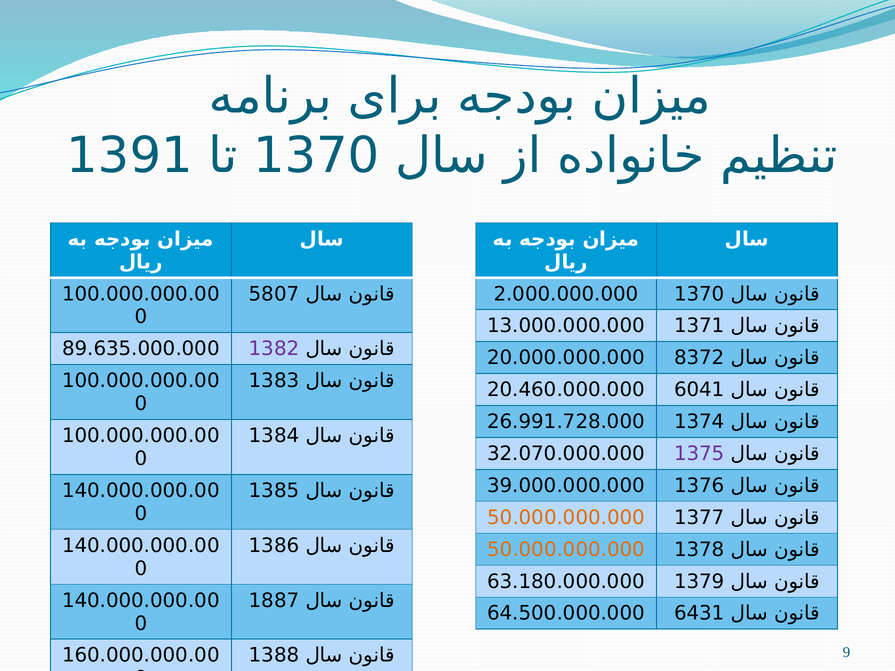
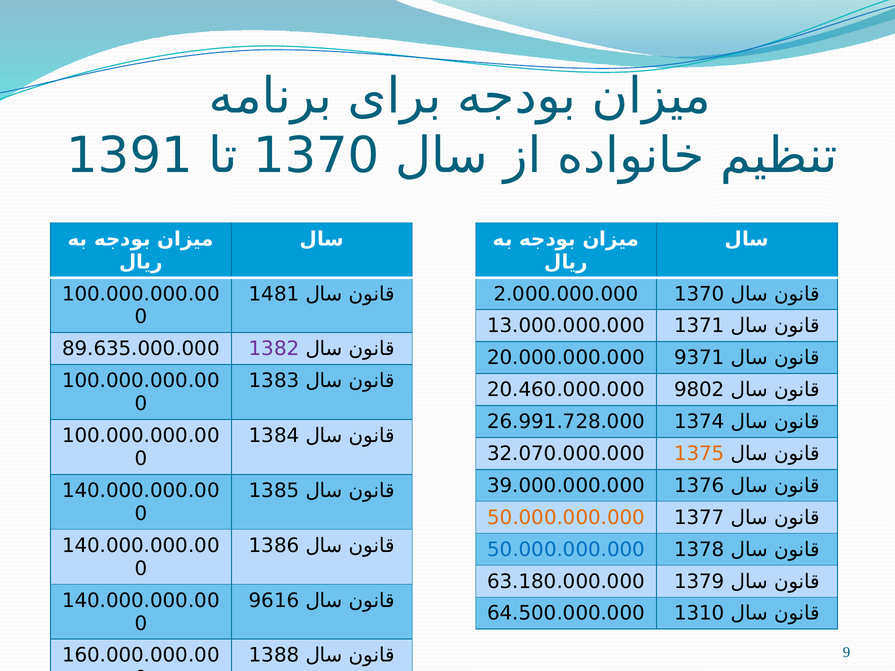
5807: 5807 -> 1481 (274, 294)
8372: 8372 -> 9371 (699, 358)
6041: 6041 -> 9802 (699, 390)
1375 colour: purple -> orange (699, 454)
50.000.000.000 colour: orange -> blue (566, 550)
1887: 1887 -> 9616 (274, 601)
6431: 6431 -> 1310 (699, 614)
